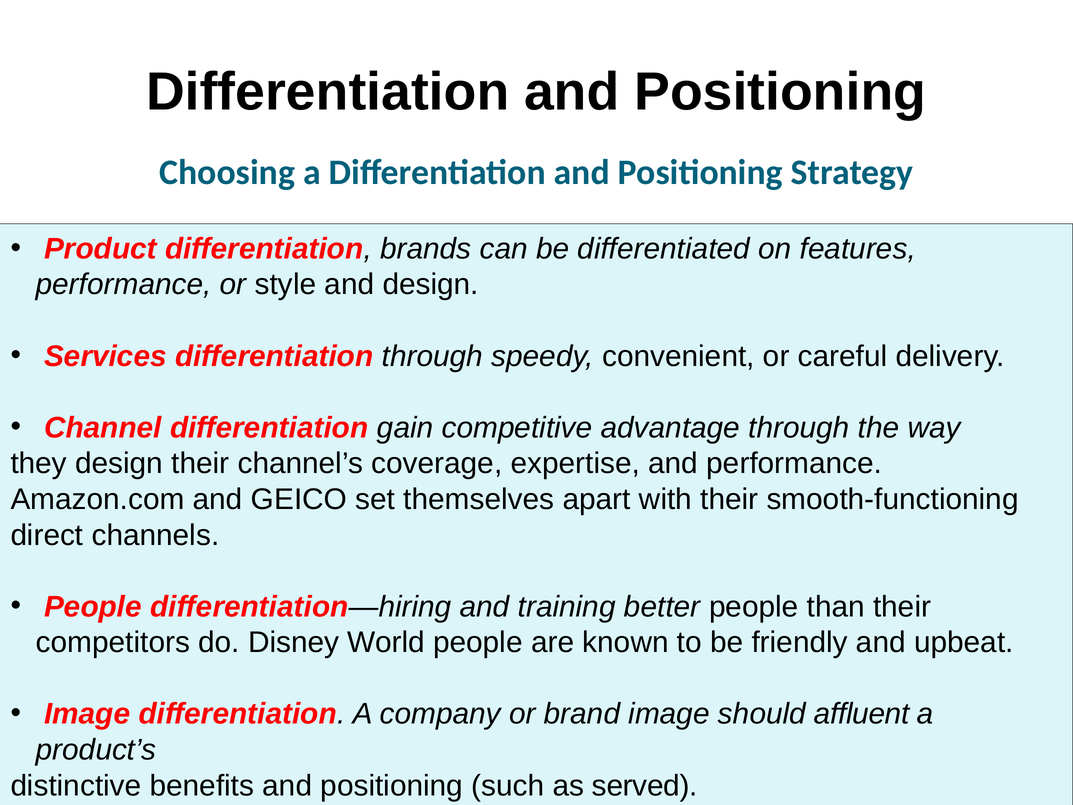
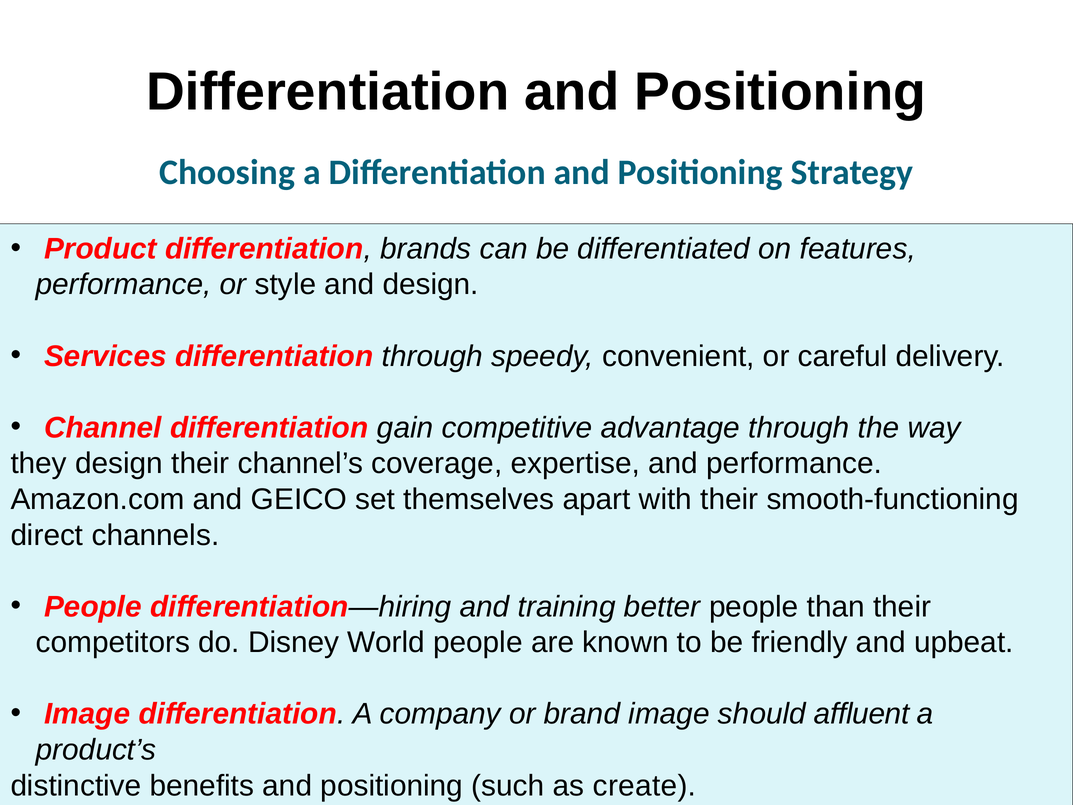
served: served -> create (644, 785)
